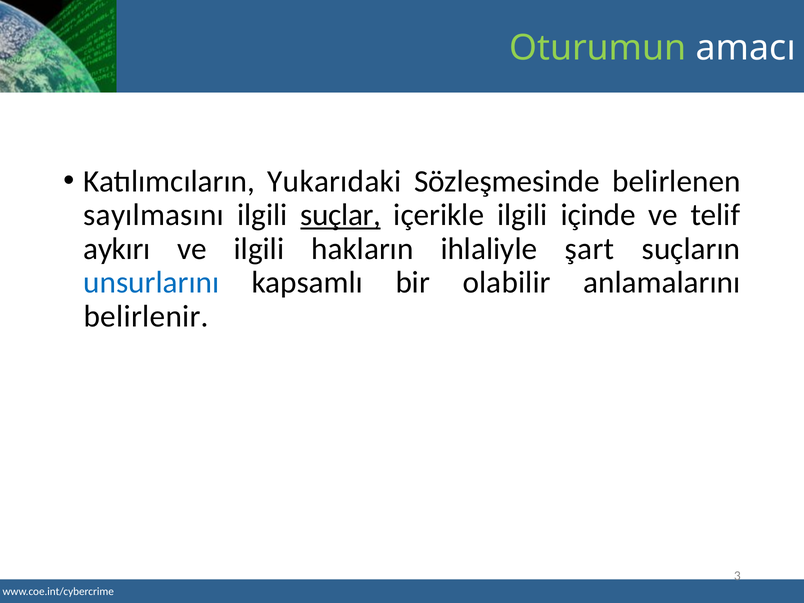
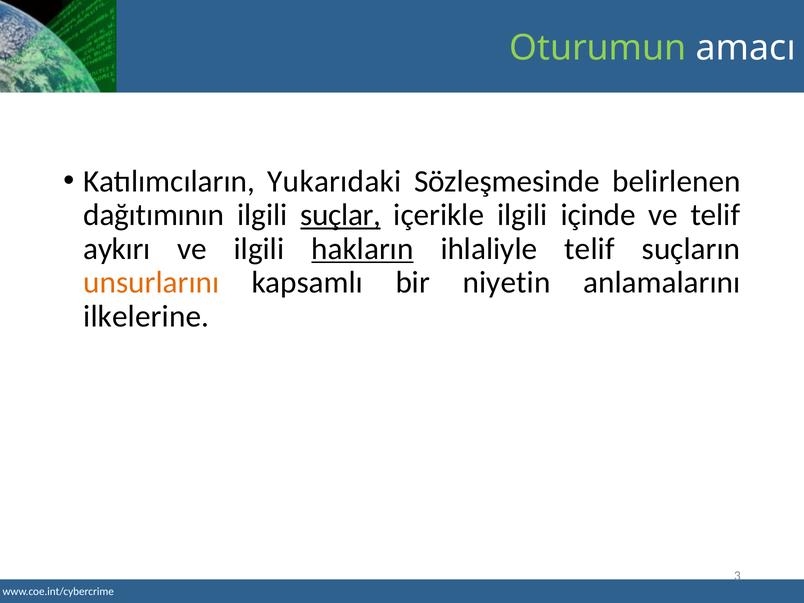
sayılmasını: sayılmasını -> dağıtımının (154, 215)
hakların underline: none -> present (362, 249)
ihlaliyle şart: şart -> telif (590, 249)
unsurlarını colour: blue -> orange (151, 283)
olabilir: olabilir -> niyetin (507, 283)
belirlenir: belirlenir -> ilkelerine (146, 316)
